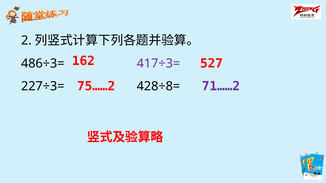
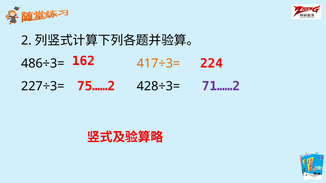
527: 527 -> 224 (211, 64)
417÷3= colour: purple -> orange (158, 63)
428÷8=: 428÷8= -> 428÷3= (158, 86)
